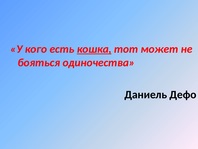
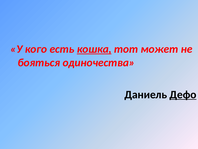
Дефо underline: none -> present (183, 94)
